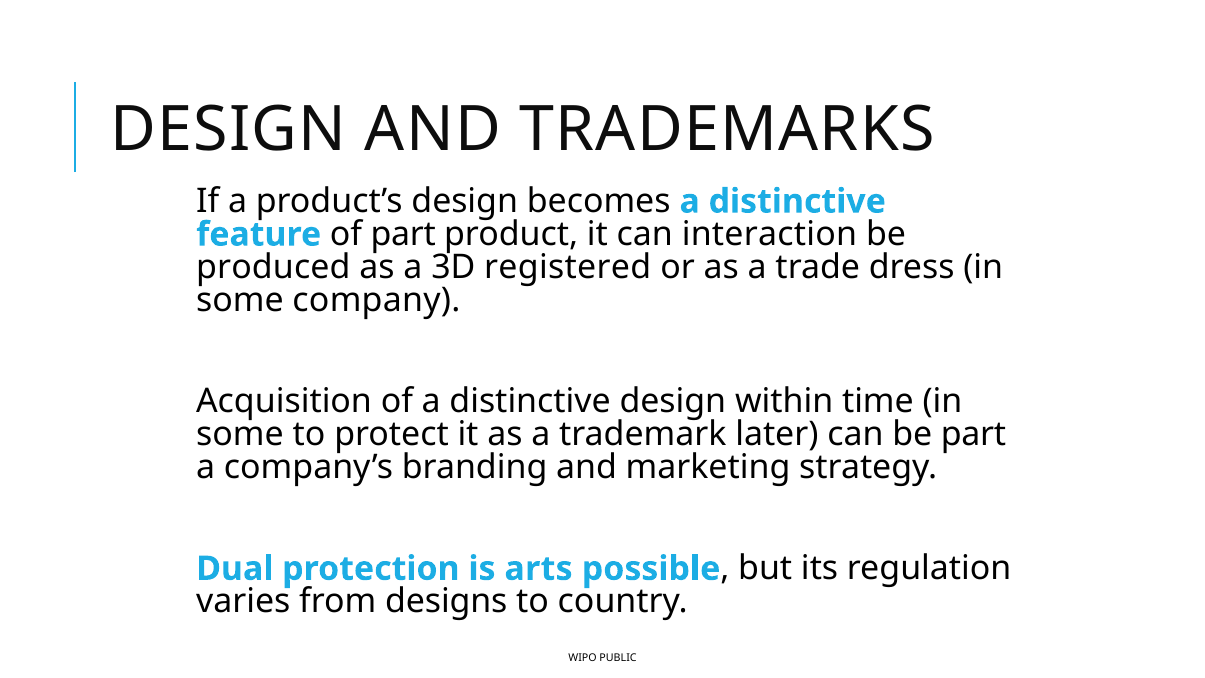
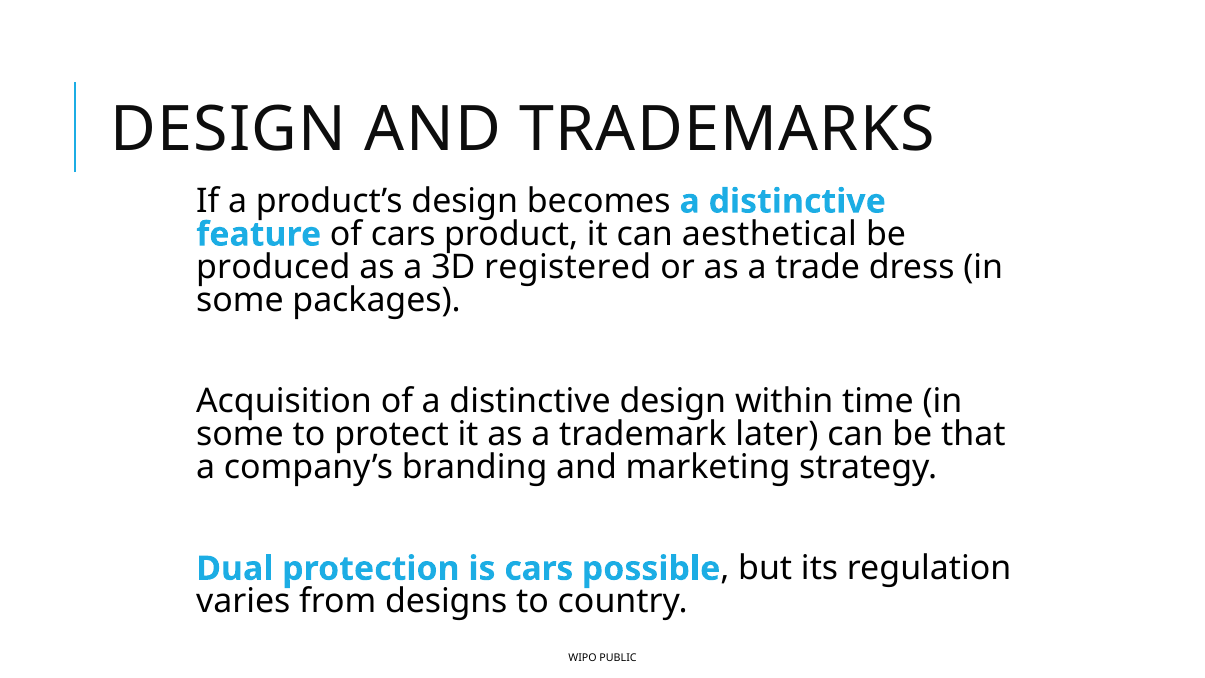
of part: part -> cars (403, 234)
interaction: interaction -> aesthetical (769, 234)
company: company -> packages (377, 300)
be part: part -> that (973, 434)
is arts: arts -> cars (539, 569)
